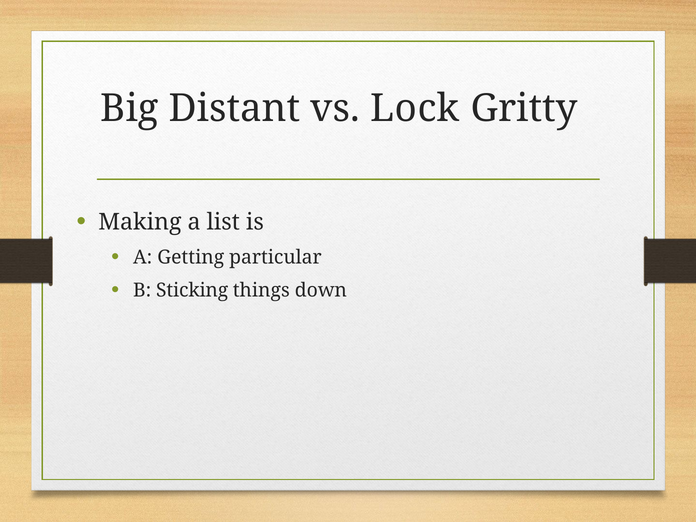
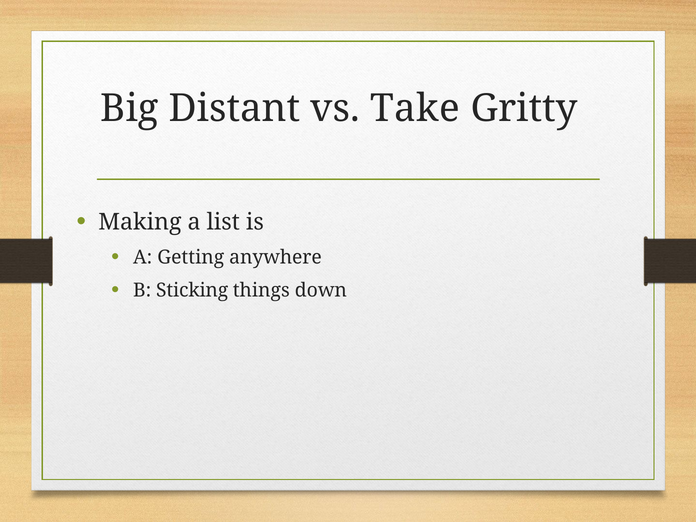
Lock: Lock -> Take (415, 109)
particular: particular -> anywhere (275, 257)
